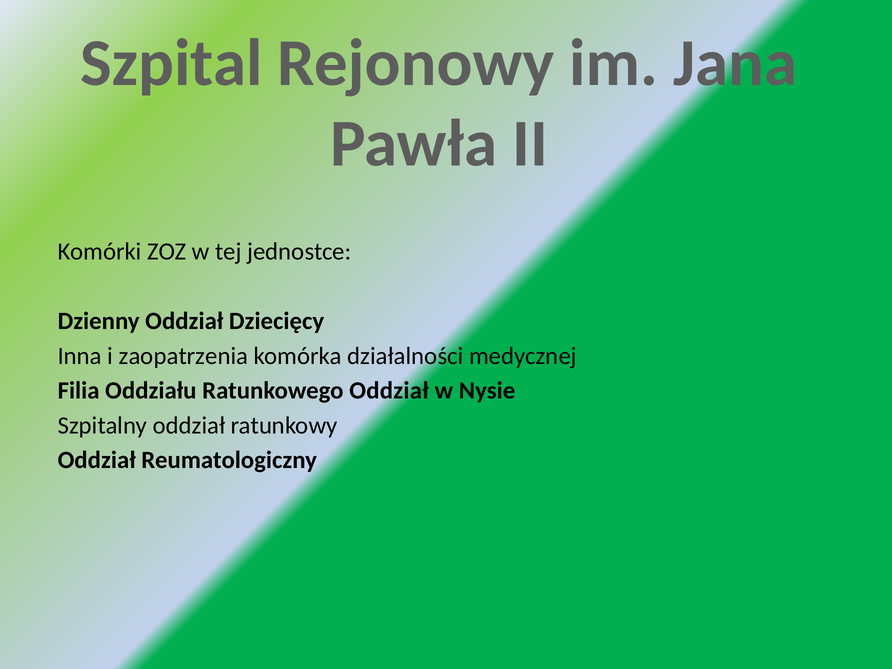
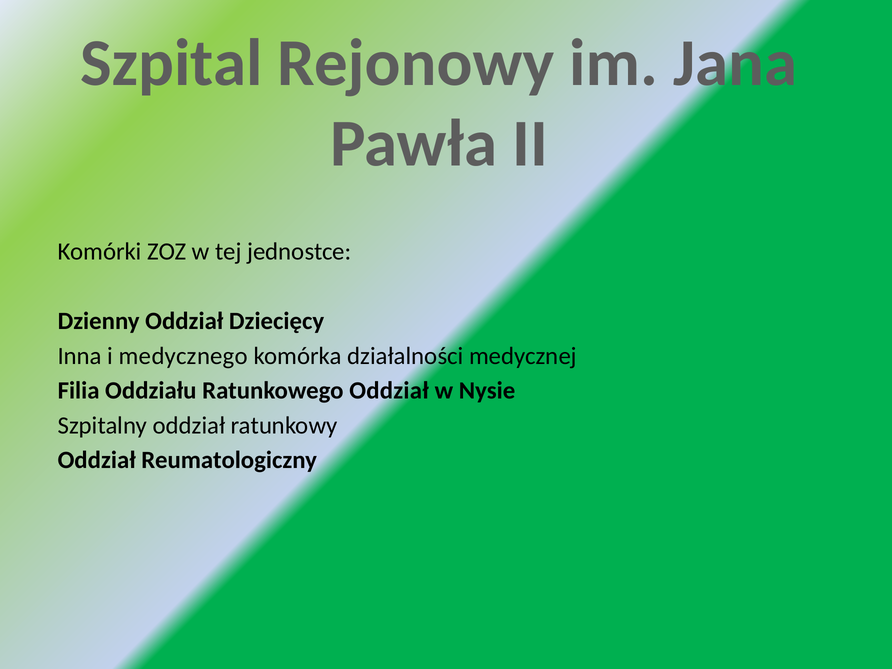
zaopatrzenia: zaopatrzenia -> medycznego (183, 356)
